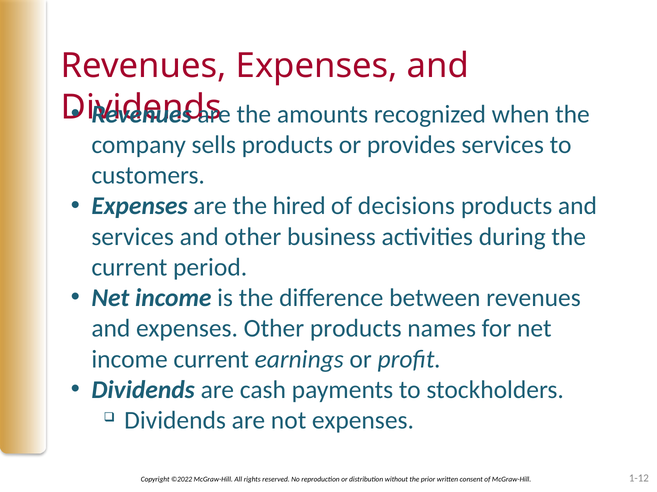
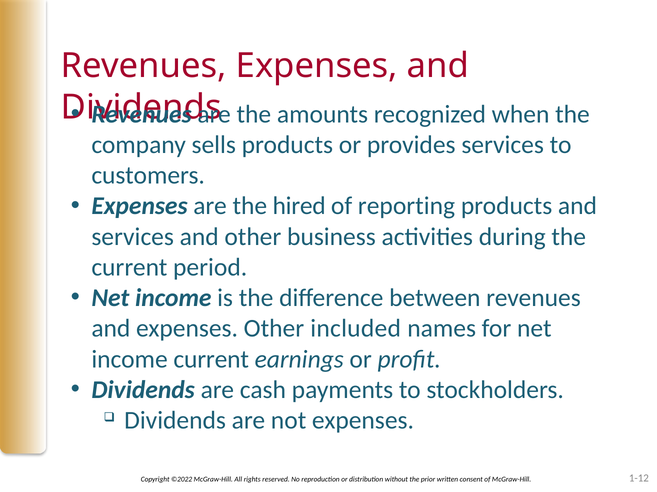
decisions: decisions -> reporting (406, 206)
Other products: products -> included (356, 329)
